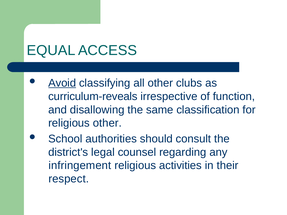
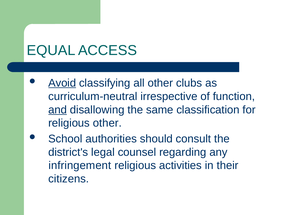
curriculum-reveals: curriculum-reveals -> curriculum-neutral (93, 96)
and underline: none -> present (58, 110)
respect: respect -> citizens (69, 179)
